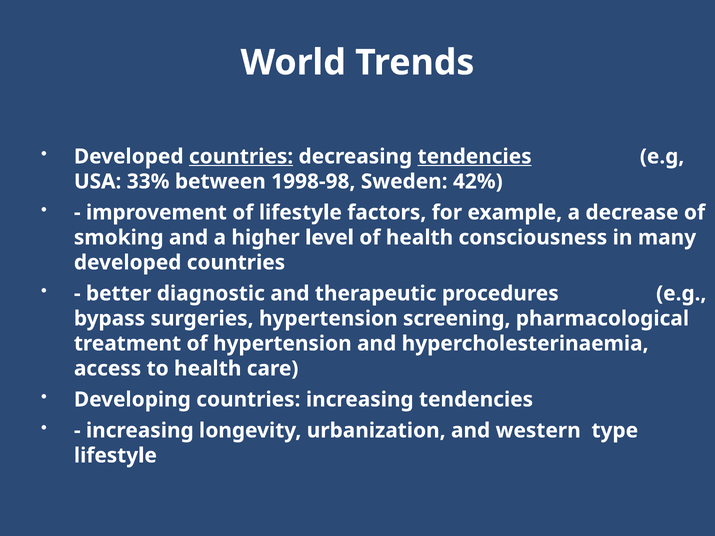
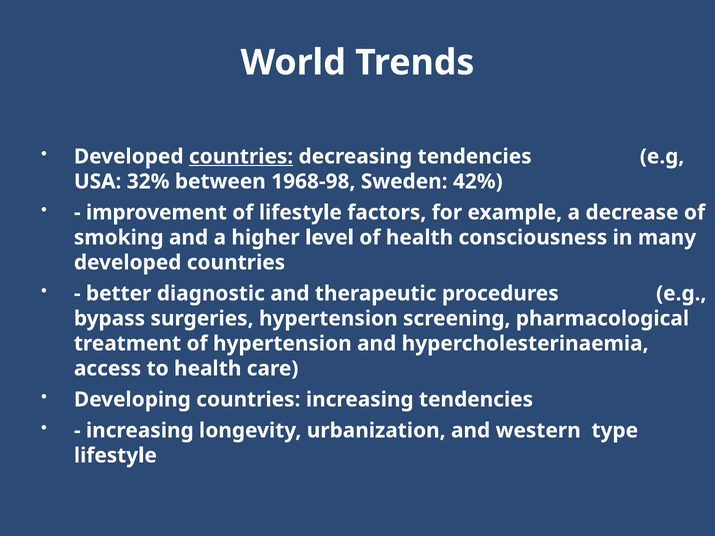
tendencies underline: present -> none (475, 157)
33%: 33% -> 32% (148, 182)
1998-98: 1998-98 -> 1968-98 (313, 182)
